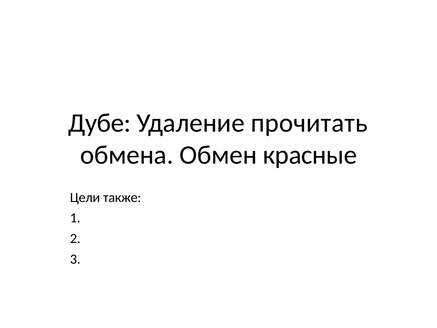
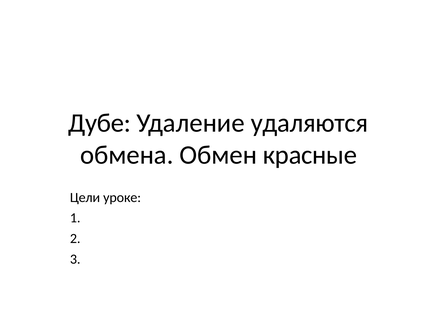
прочитать: прочитать -> удаляются (309, 123)
также: также -> уроке (122, 197)
